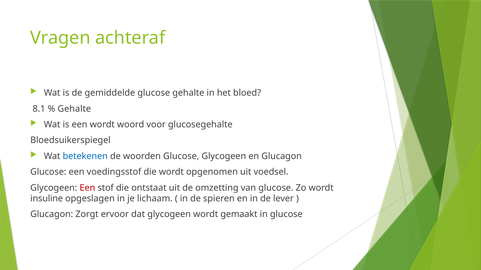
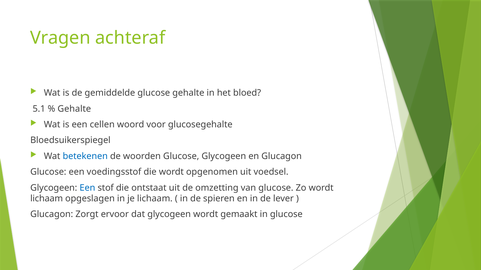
8.1: 8.1 -> 5.1 (39, 109)
een wordt: wordt -> cellen (102, 125)
Een colour: red -> blue (87, 188)
insuline: insuline -> lichaam (47, 199)
